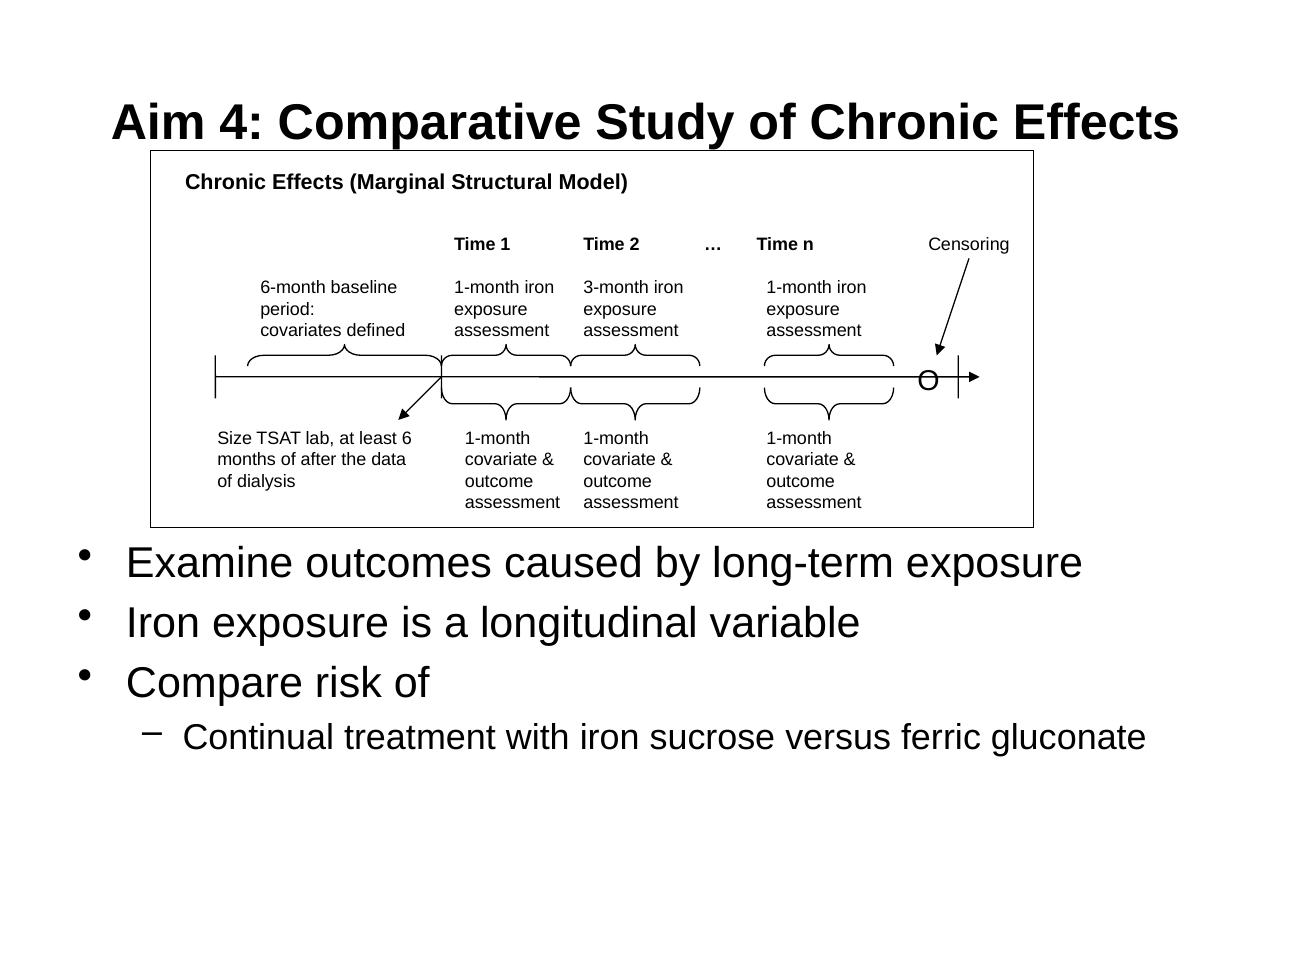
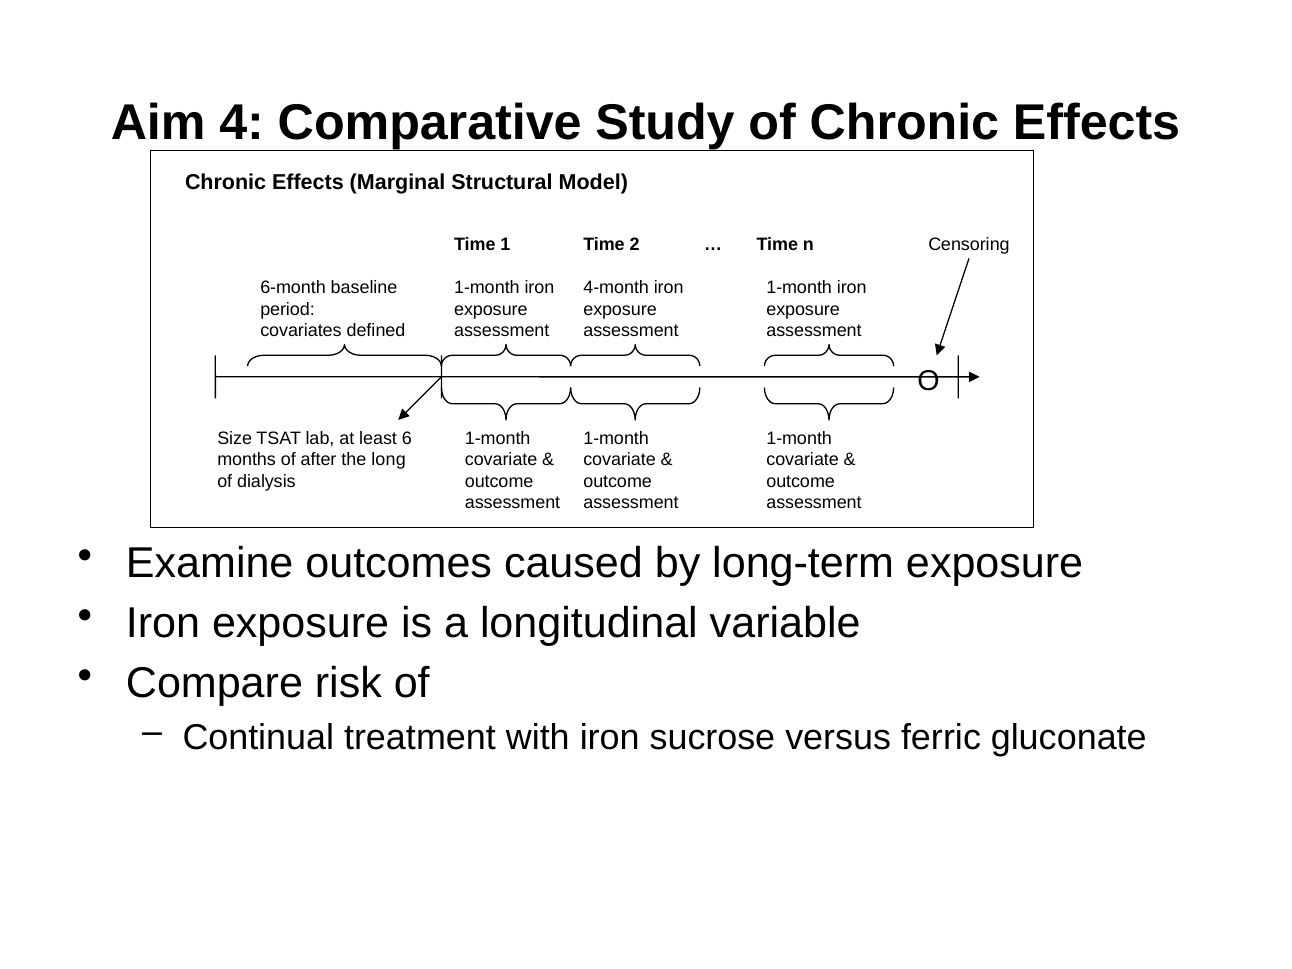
3-month: 3-month -> 4-month (616, 288)
data: data -> long (389, 460)
